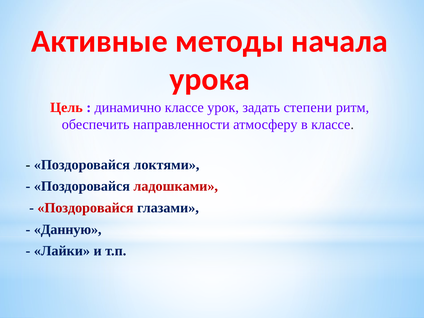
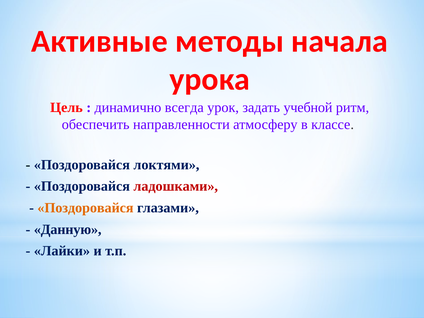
динамично классе: классе -> всегда (184, 107)
степени: степени -> учебной (308, 107)
Поздоровайся colour: red -> orange (85, 208)
